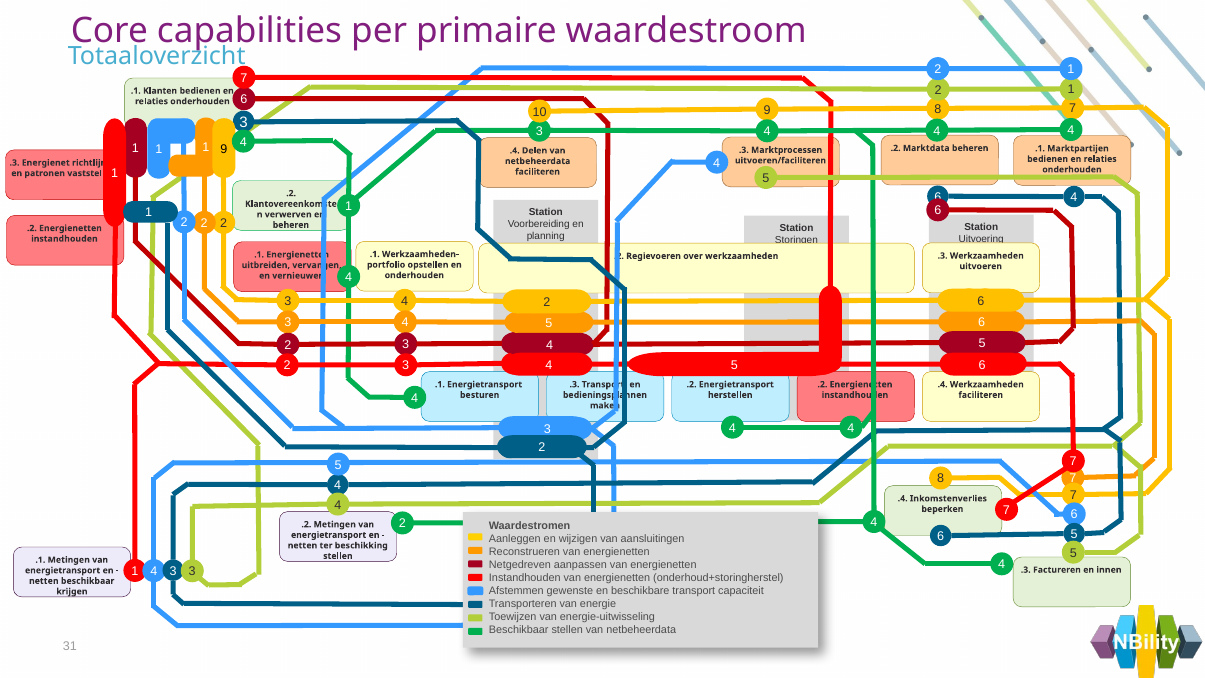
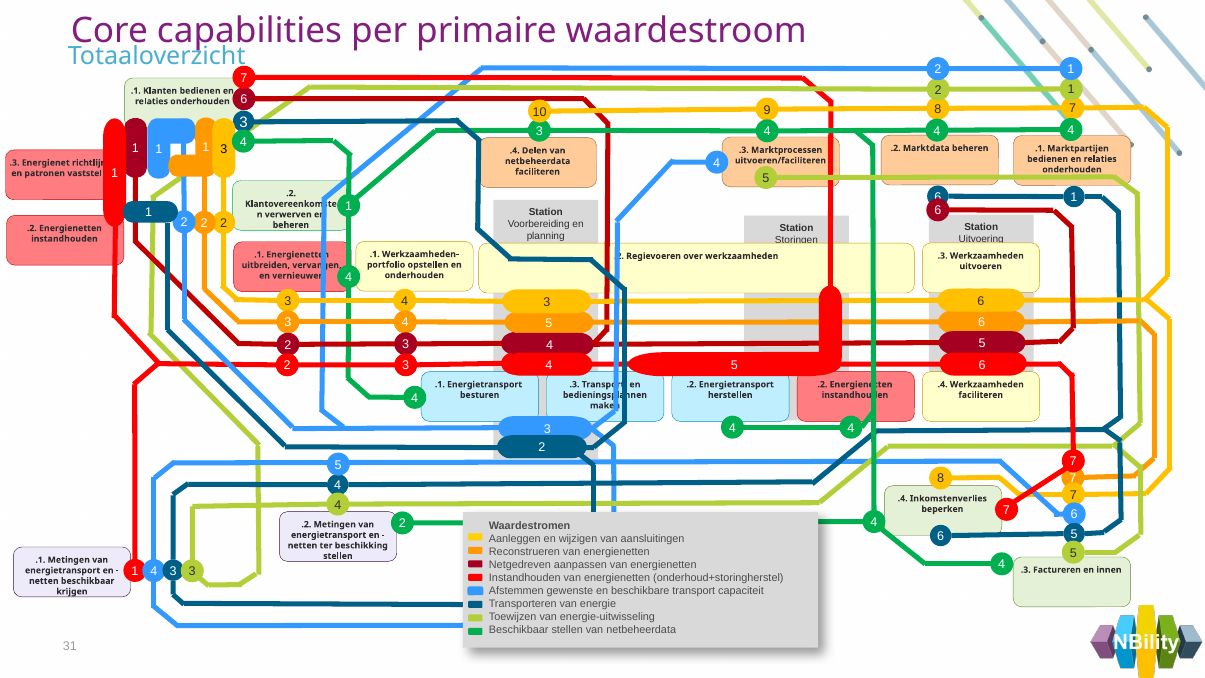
1 9: 9 -> 3 (224, 149)
4: 4 -> 1 (1074, 197)
2: 2 -> 3 (547, 302)
